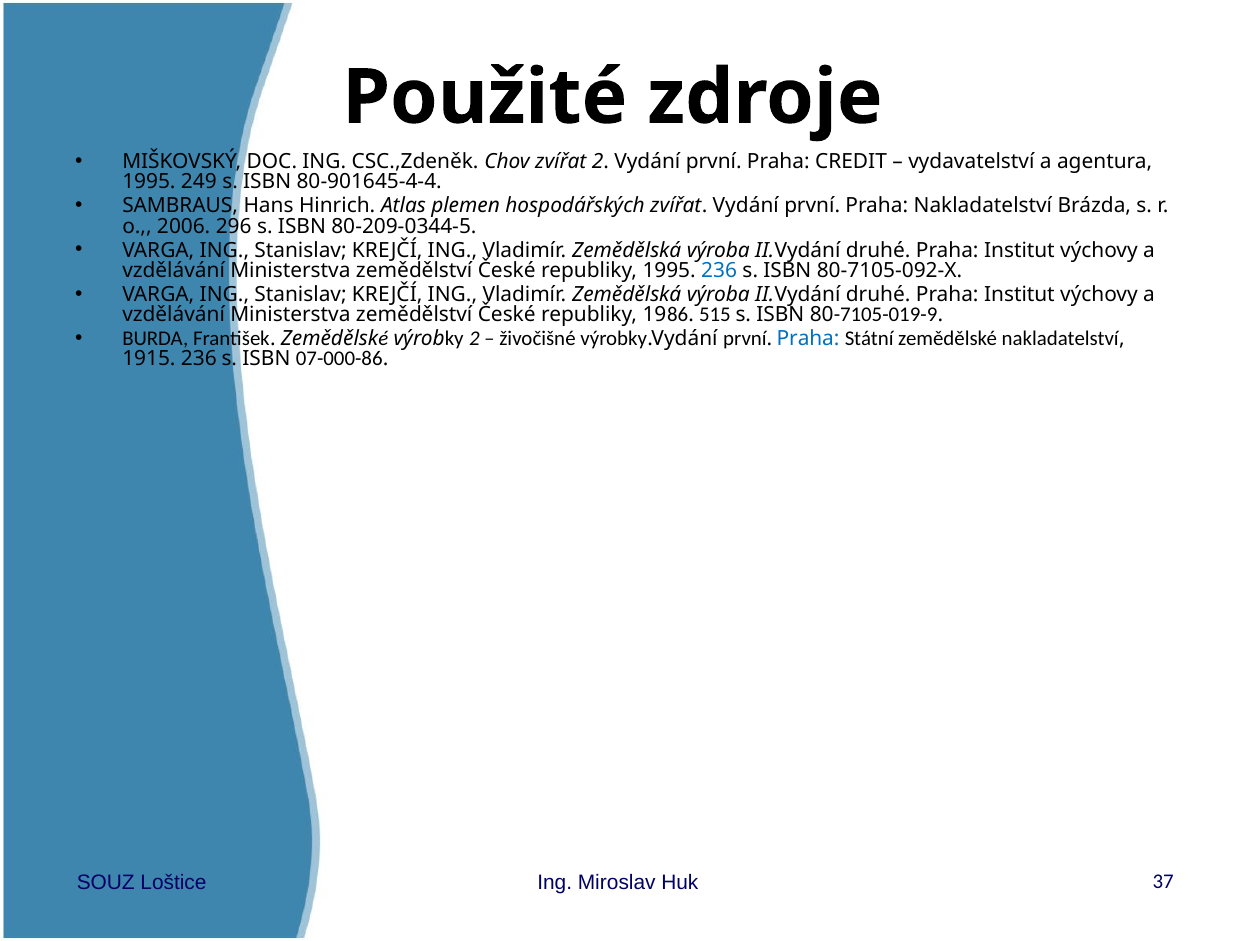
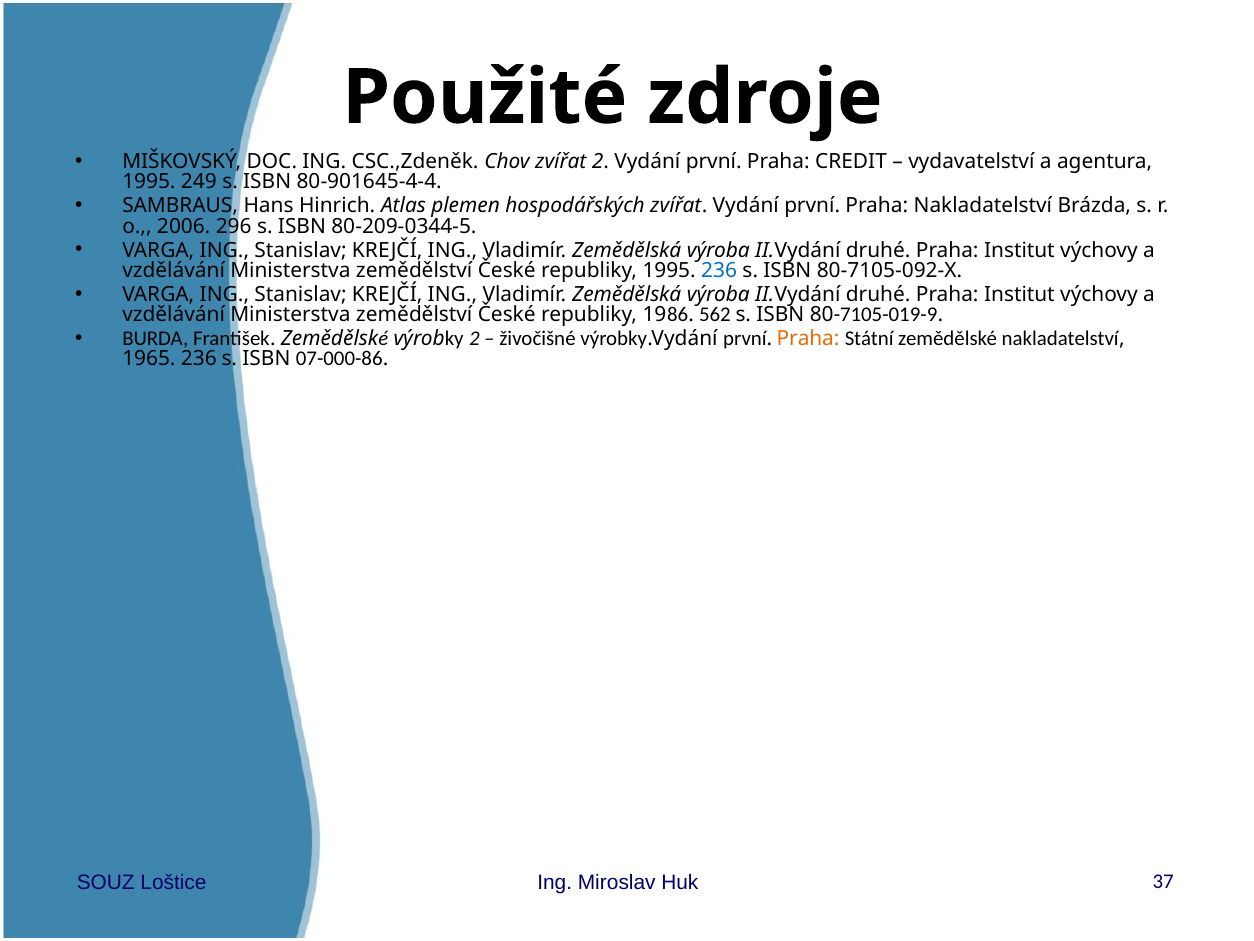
515: 515 -> 562 (715, 315)
Praha colour: blue -> orange (808, 339)
1915: 1915 -> 1965 (149, 359)
